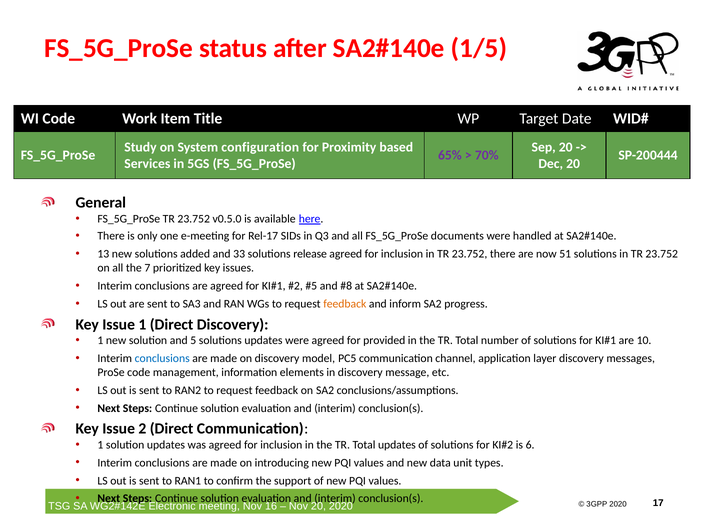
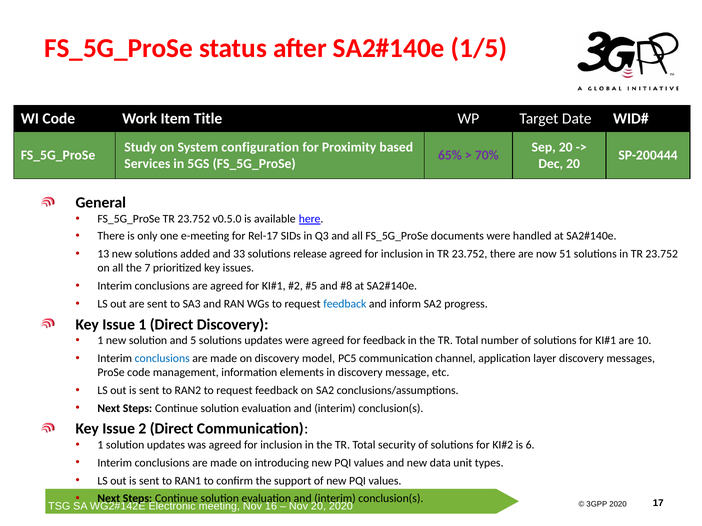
feedback colour: orange -> blue (345, 304)
for provided: provided -> feedback (384, 341)
Total updates: updates -> security (397, 445)
